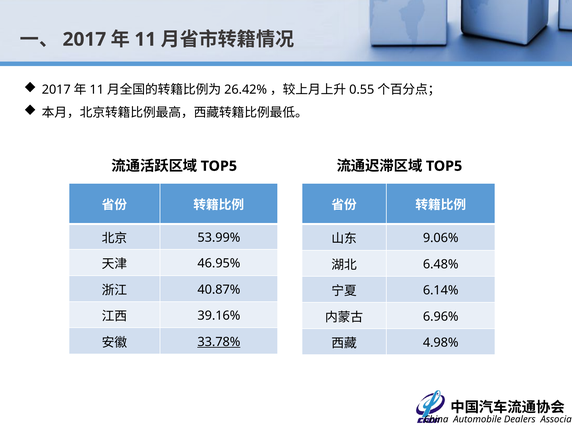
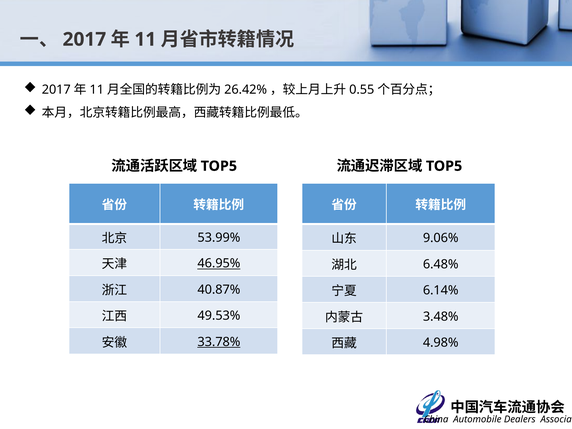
46.95% underline: none -> present (219, 263)
39.16%: 39.16% -> 49.53% (219, 316)
6.96%: 6.96% -> 3.48% (441, 317)
